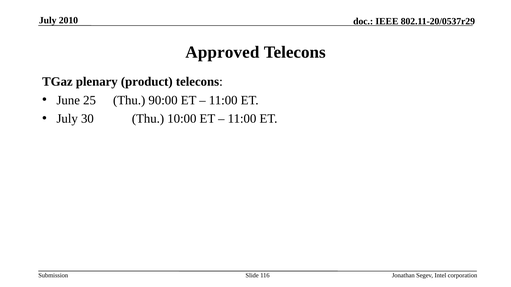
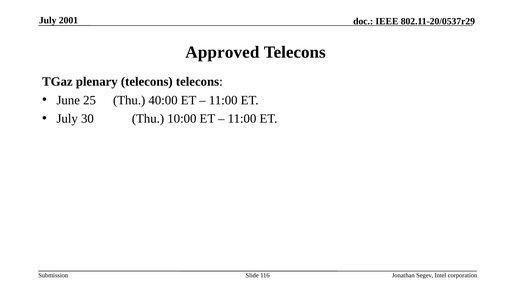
2010: 2010 -> 2001 (68, 20)
plenary product: product -> telecons (147, 82)
90:00: 90:00 -> 40:00 (163, 100)
